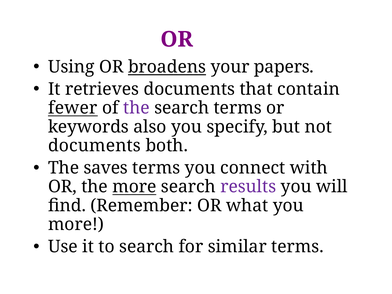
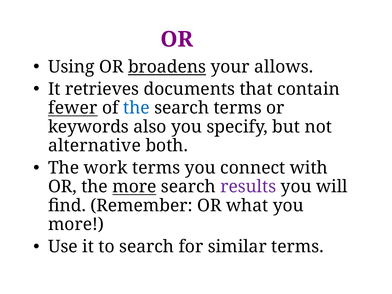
papers: papers -> allows (284, 67)
the colour: purple -> blue (136, 108)
documents: documents -> alternative (94, 146)
saves: saves -> work (106, 168)
